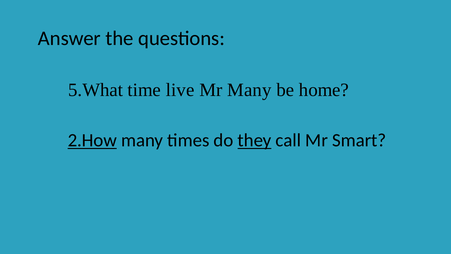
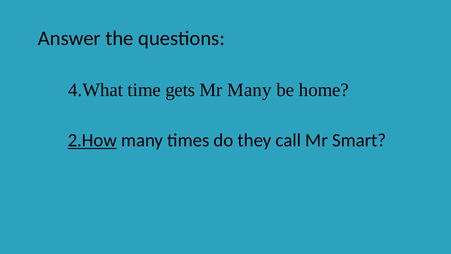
5.What: 5.What -> 4.What (96, 90)
live: live -> gets (180, 90)
they underline: present -> none (255, 140)
